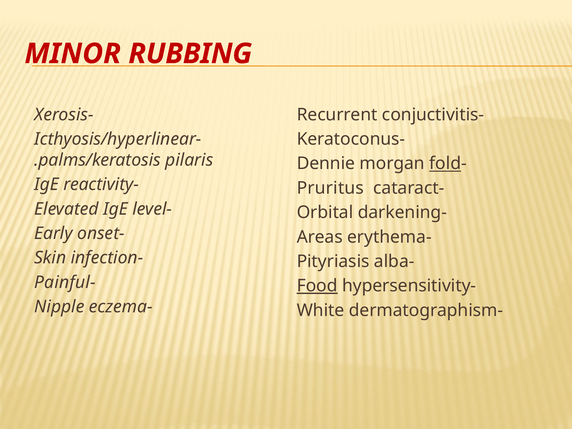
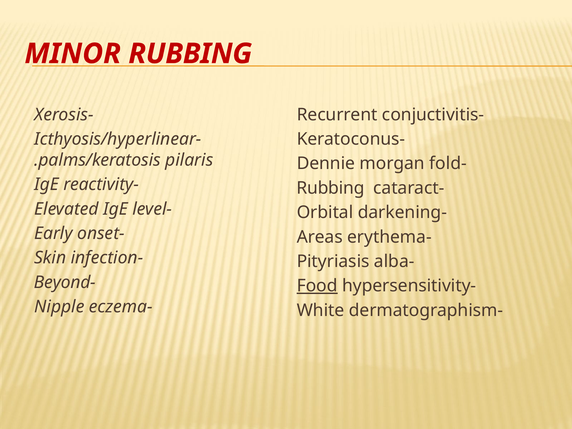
fold underline: present -> none (445, 164)
Pruritus: Pruritus -> Rubbing (330, 188)
Painful: Painful -> Beyond (62, 282)
